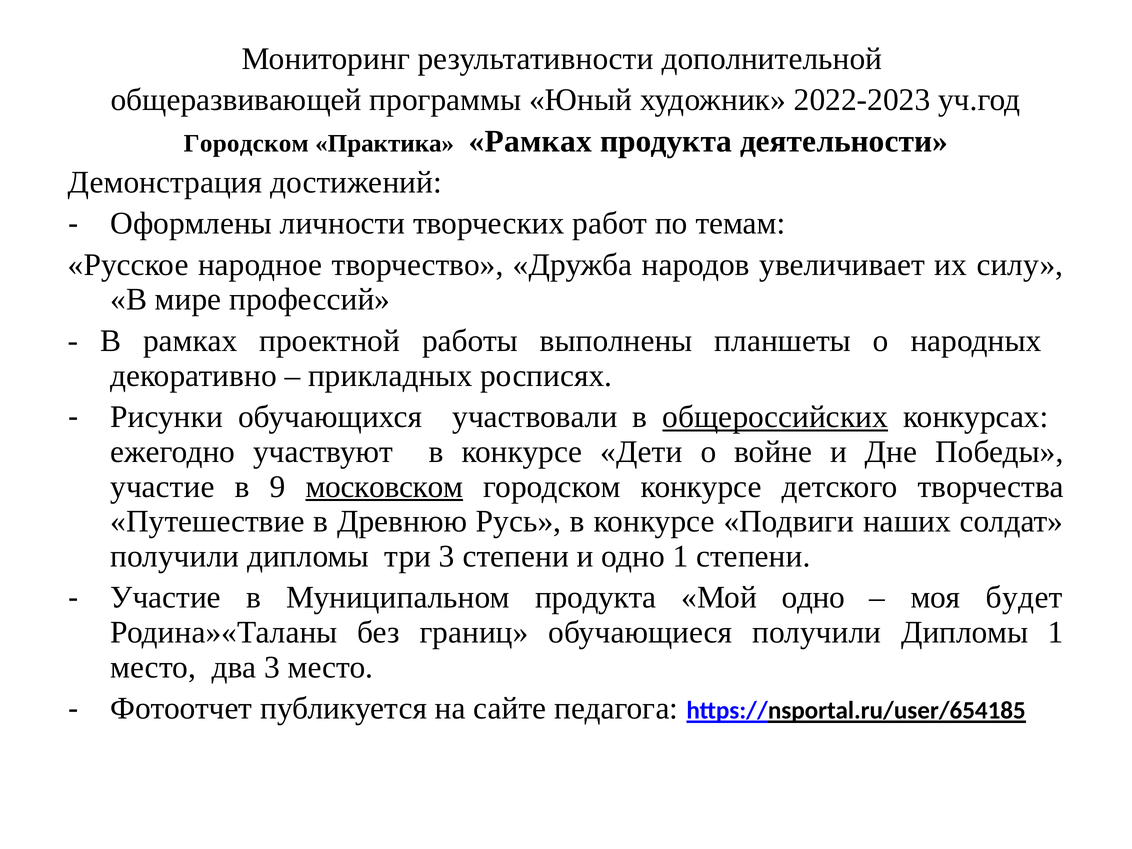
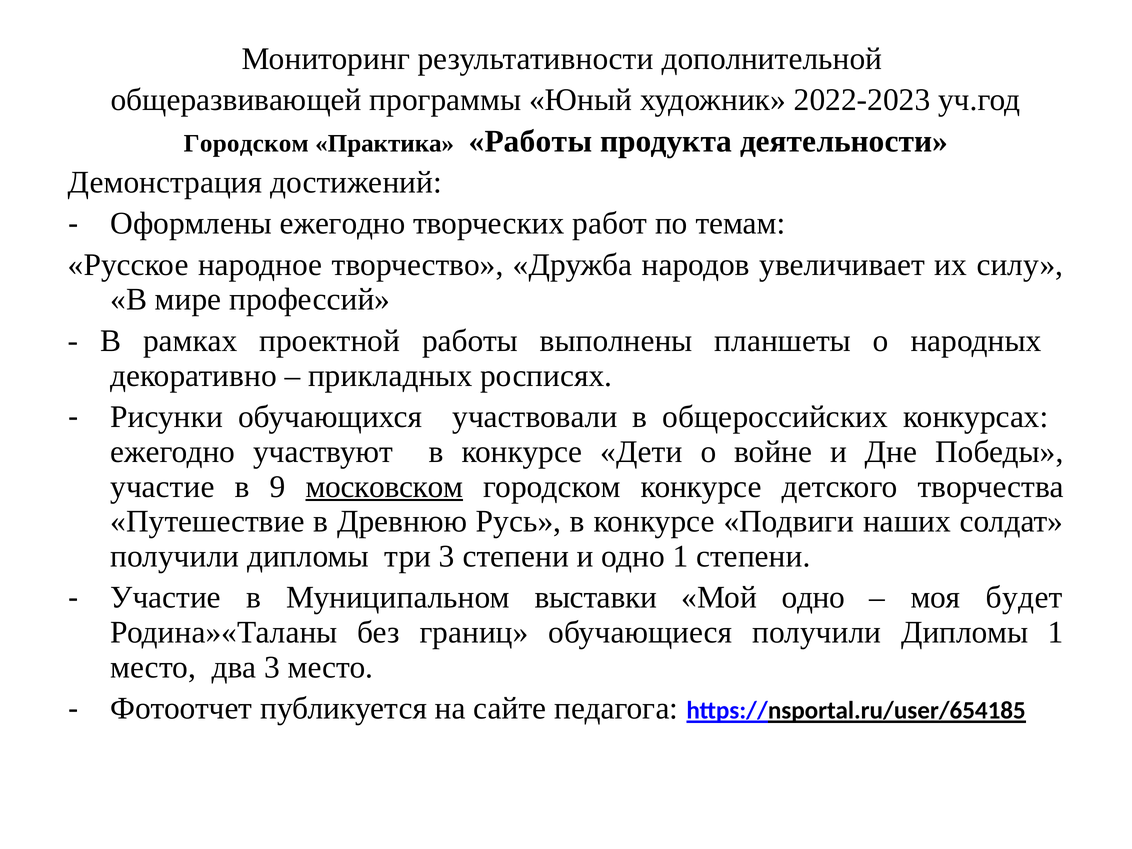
Практика Рамках: Рамках -> Работы (530, 141)
Оформлены личности: личности -> ежегодно (343, 224)
общероссийских underline: present -> none (775, 417)
Муниципальном продукта: продукта -> выставки (596, 598)
